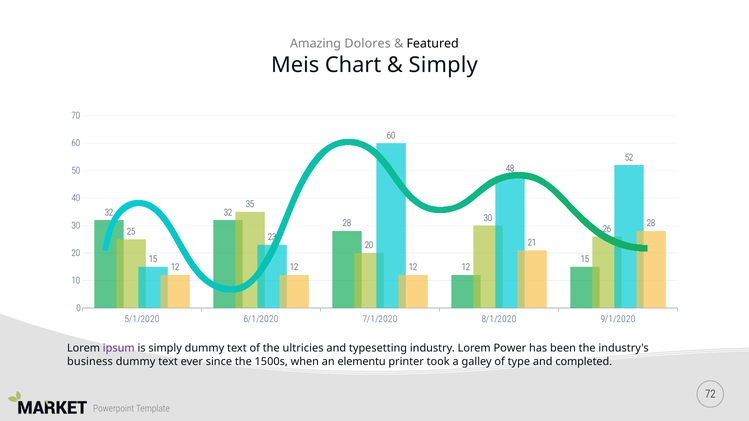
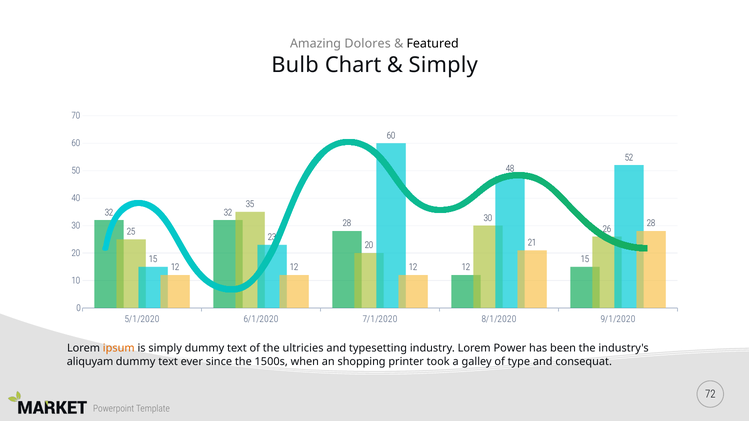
Meis: Meis -> Bulb (295, 65)
ipsum colour: purple -> orange (119, 349)
business: business -> aliquyam (90, 362)
elementu: elementu -> shopping (362, 362)
completed: completed -> consequat (584, 362)
